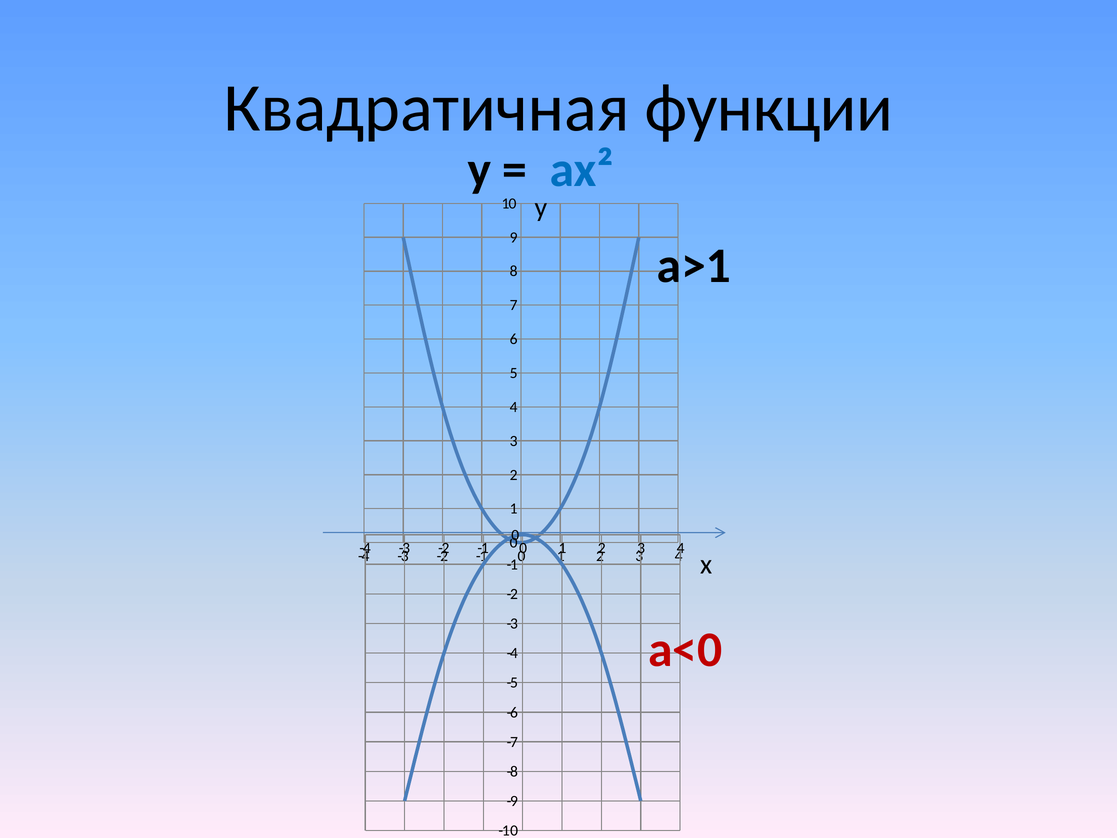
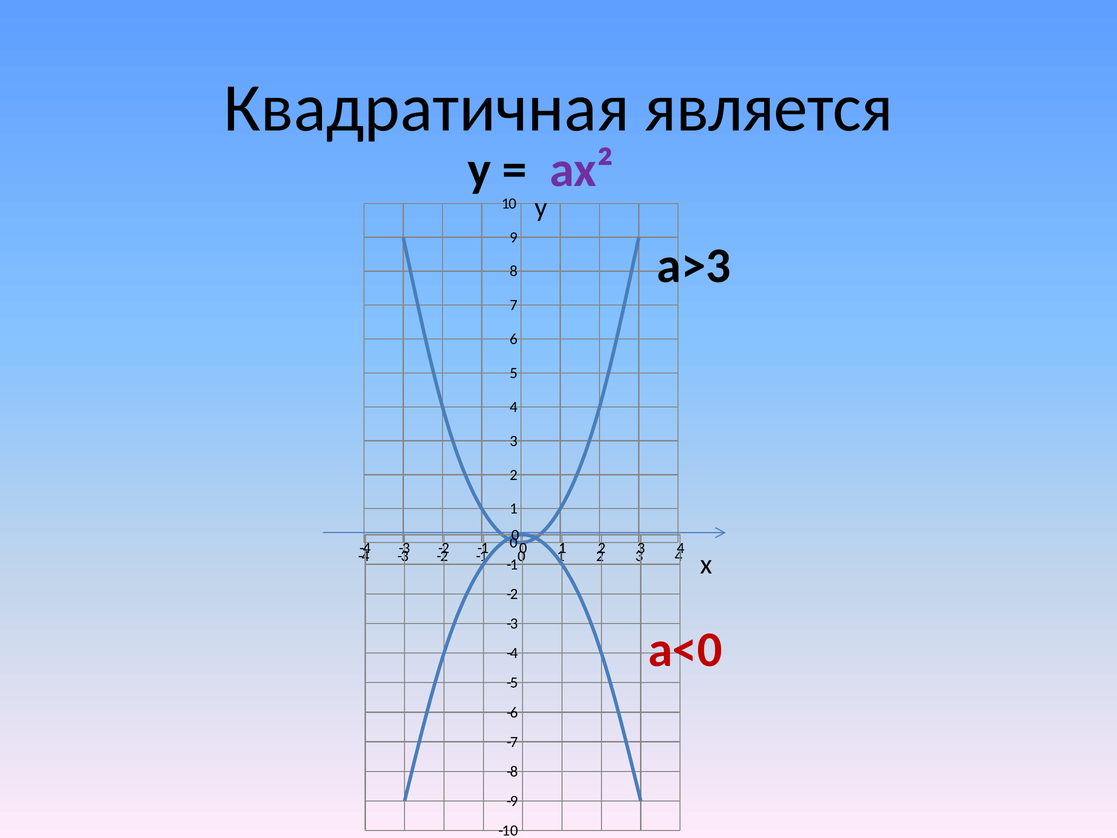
функции: функции -> является (769, 108)
ax² colour: blue -> purple (581, 170)
a>1: a>1 -> a>3 (694, 266)
